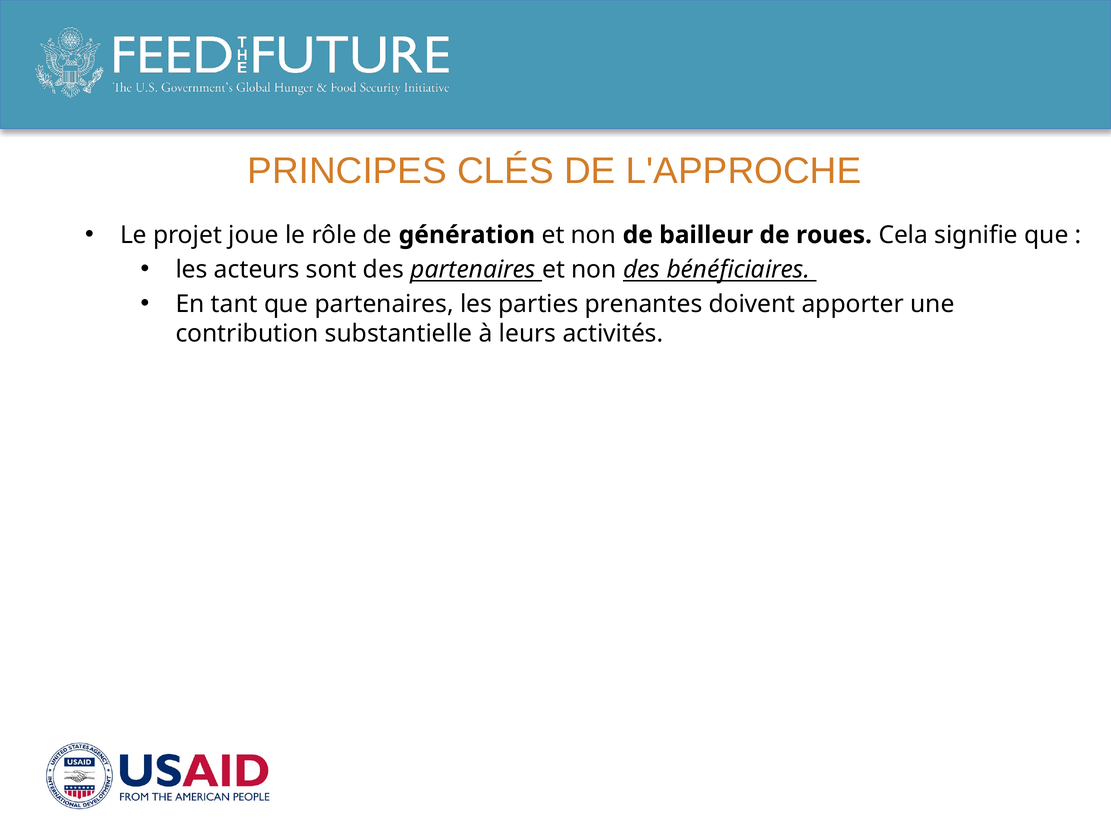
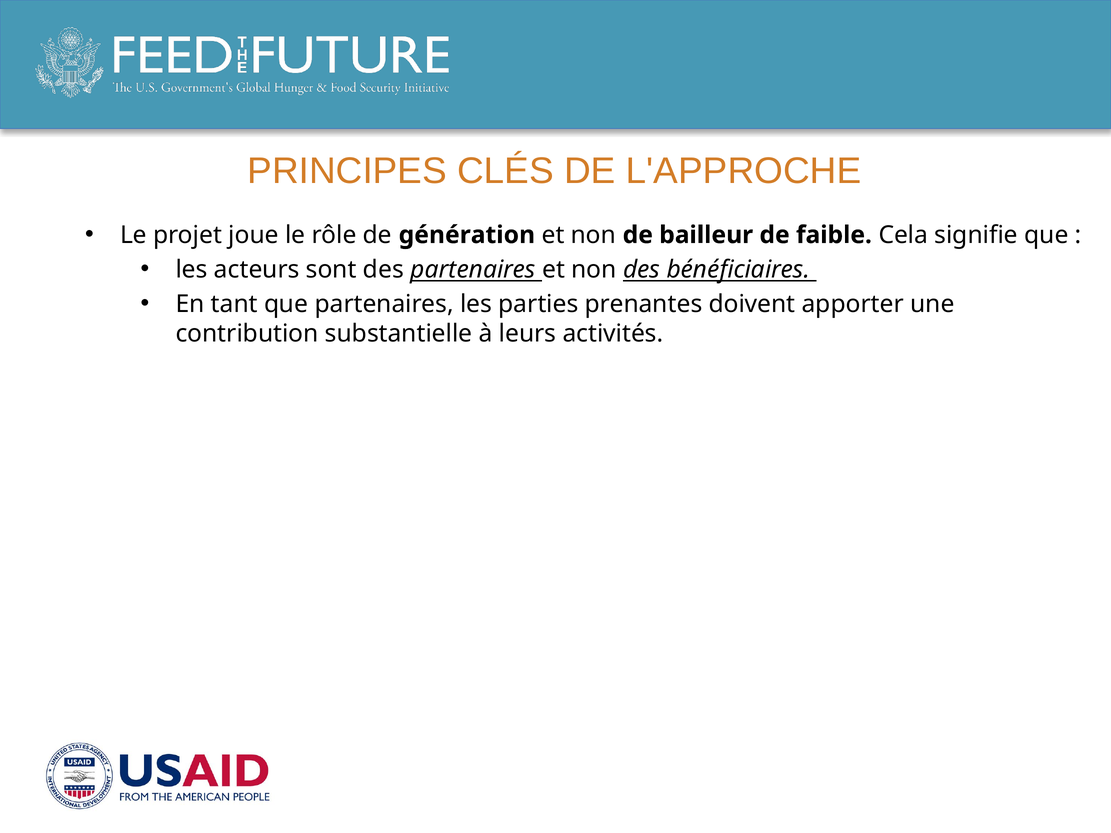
roues: roues -> faible (834, 235)
